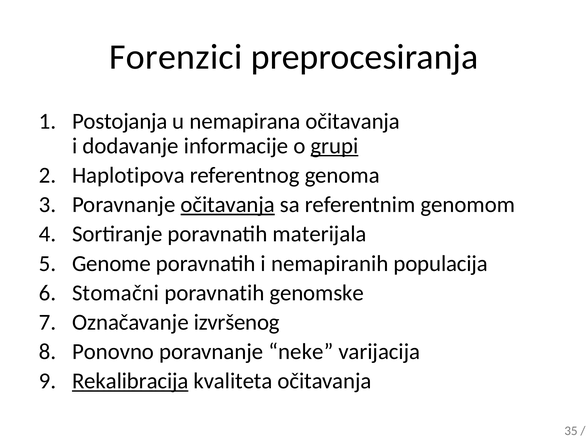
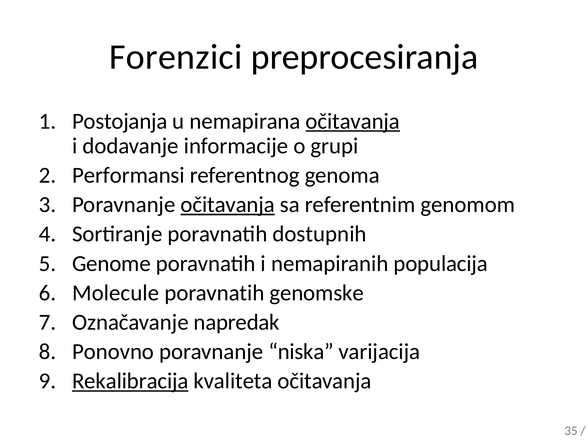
očitavanja underline: none -> present (353, 121)
grupi underline: present -> none (335, 146)
Haplotipova: Haplotipova -> Performansi (128, 175)
materijala: materijala -> dostupnih (320, 234)
Stomačni: Stomačni -> Molecule (116, 293)
izvršenog: izvršenog -> napredak (237, 322)
neke: neke -> niska (301, 352)
